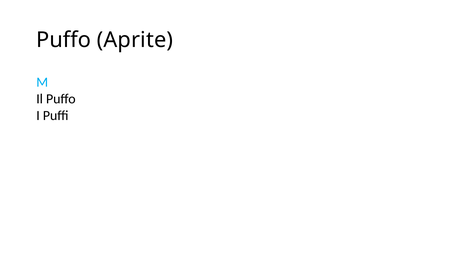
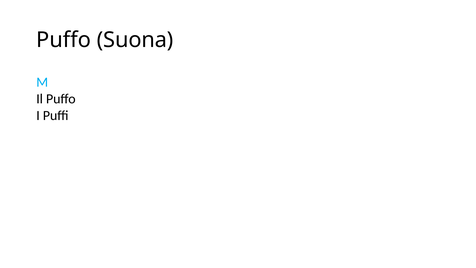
Aprite: Aprite -> Suona (135, 40)
